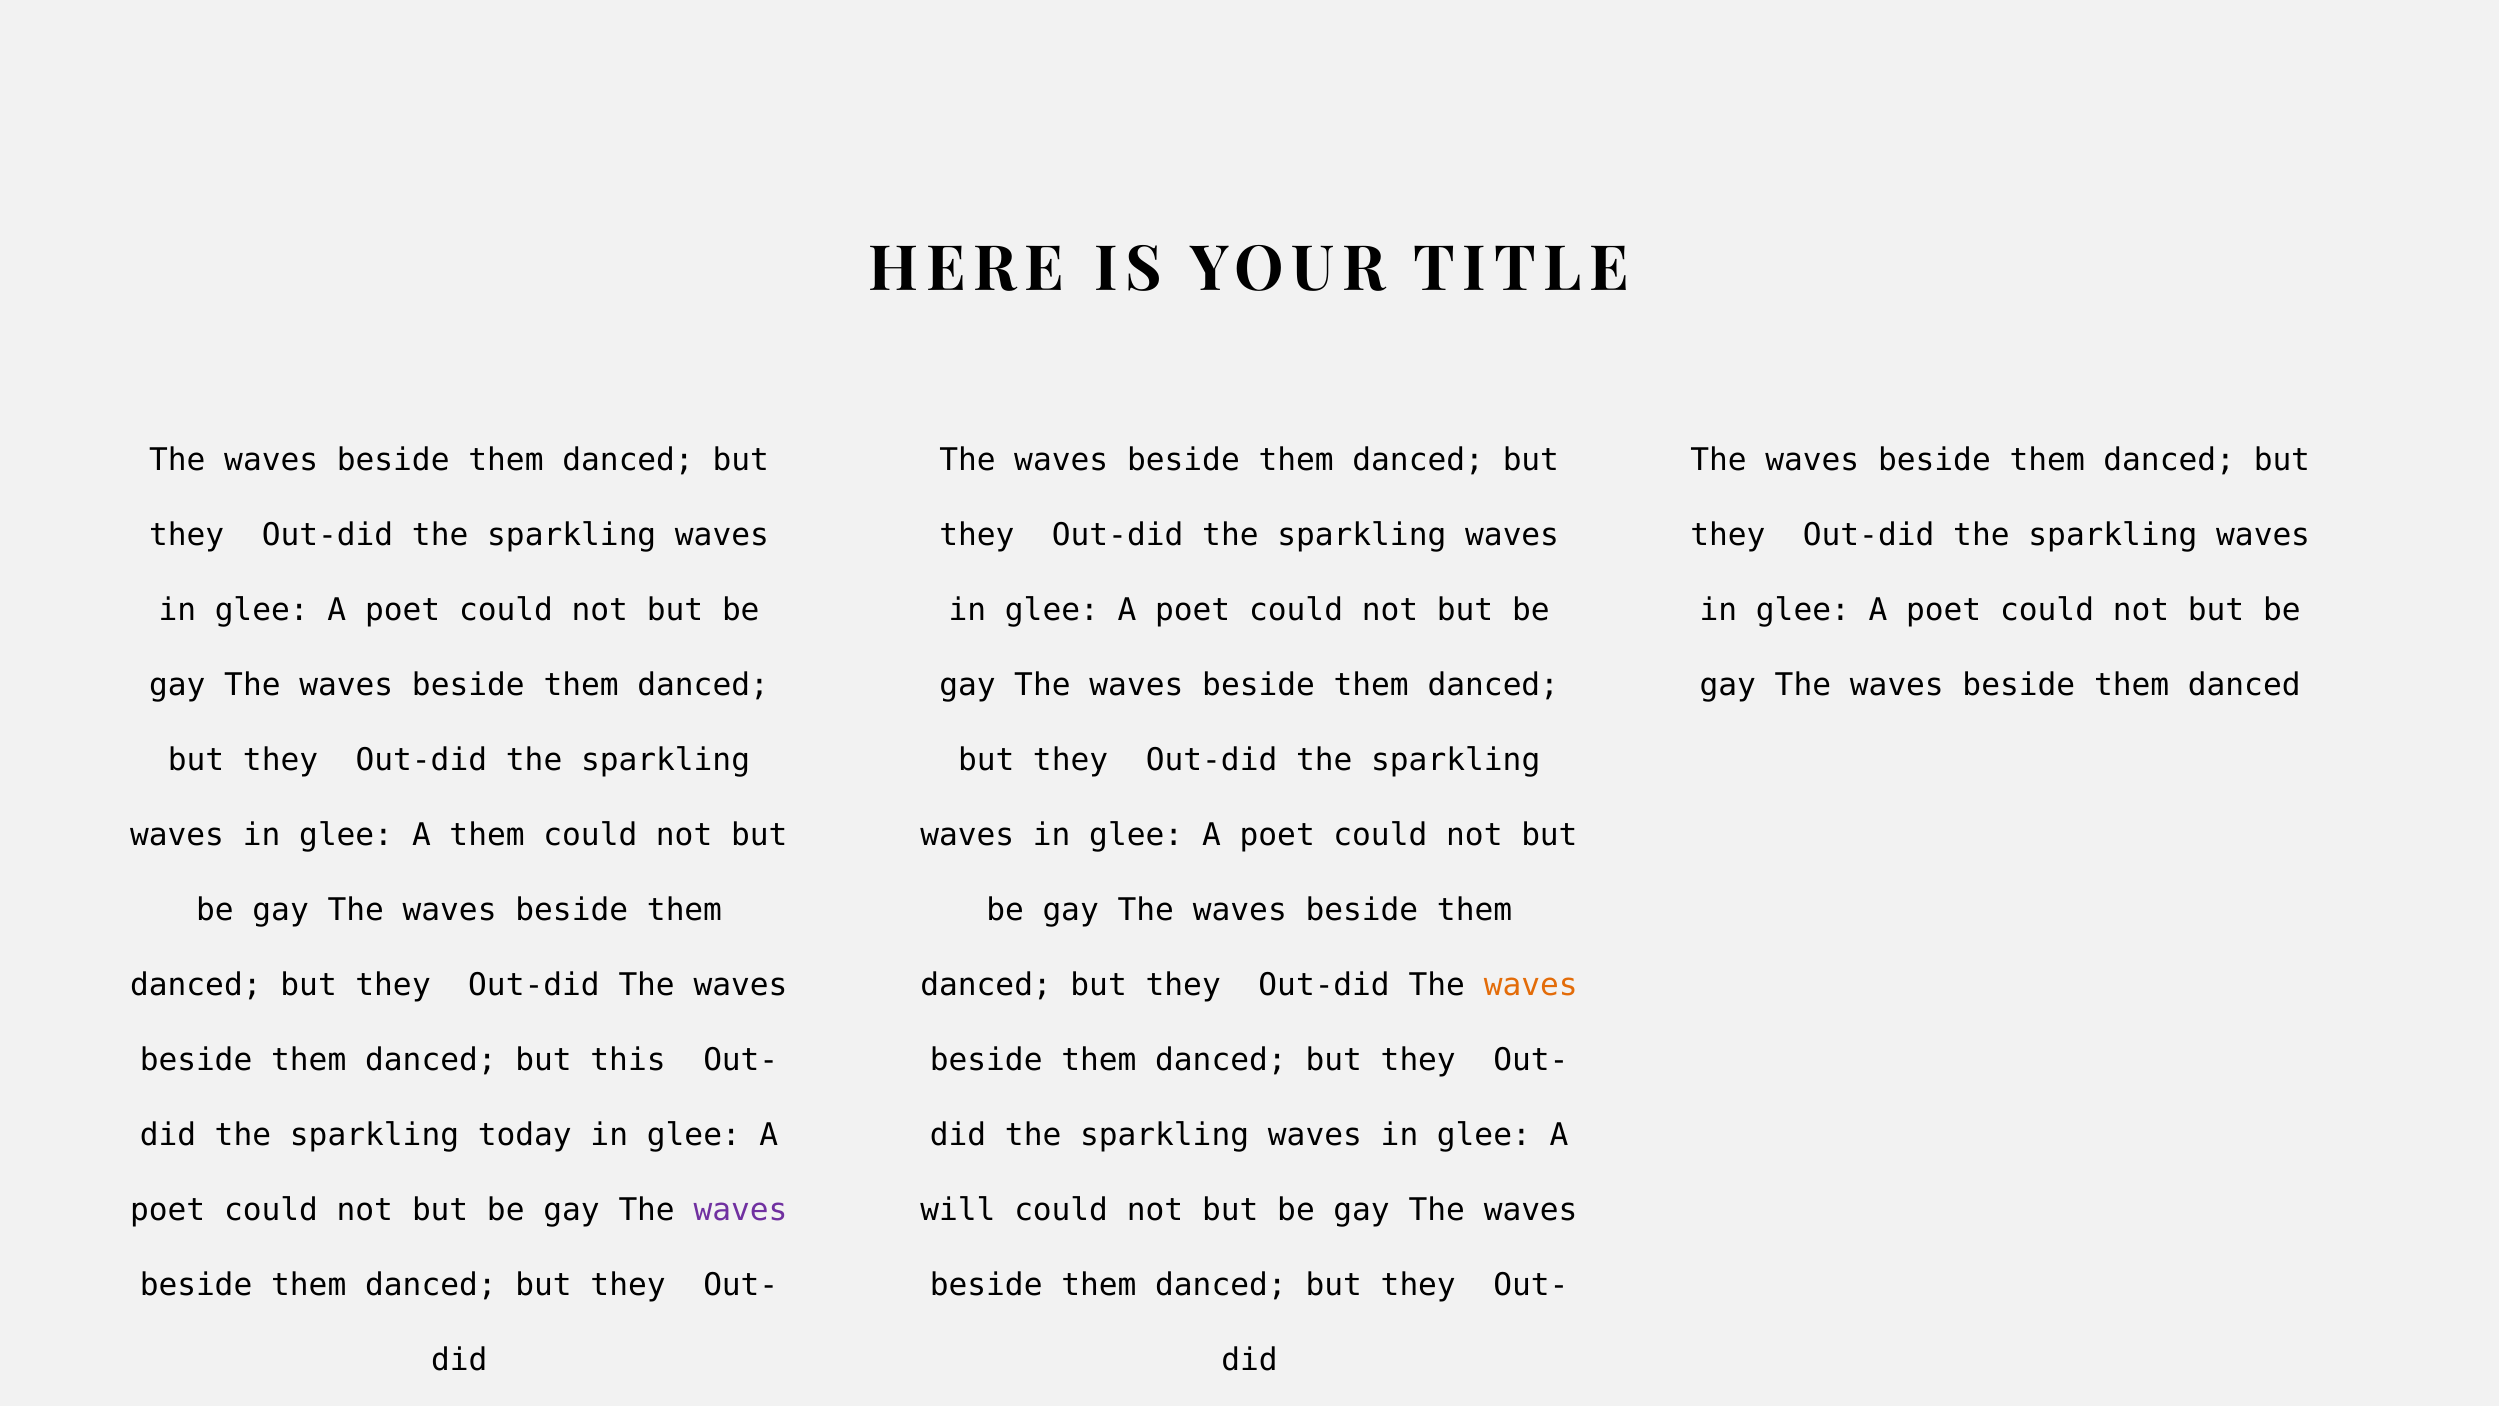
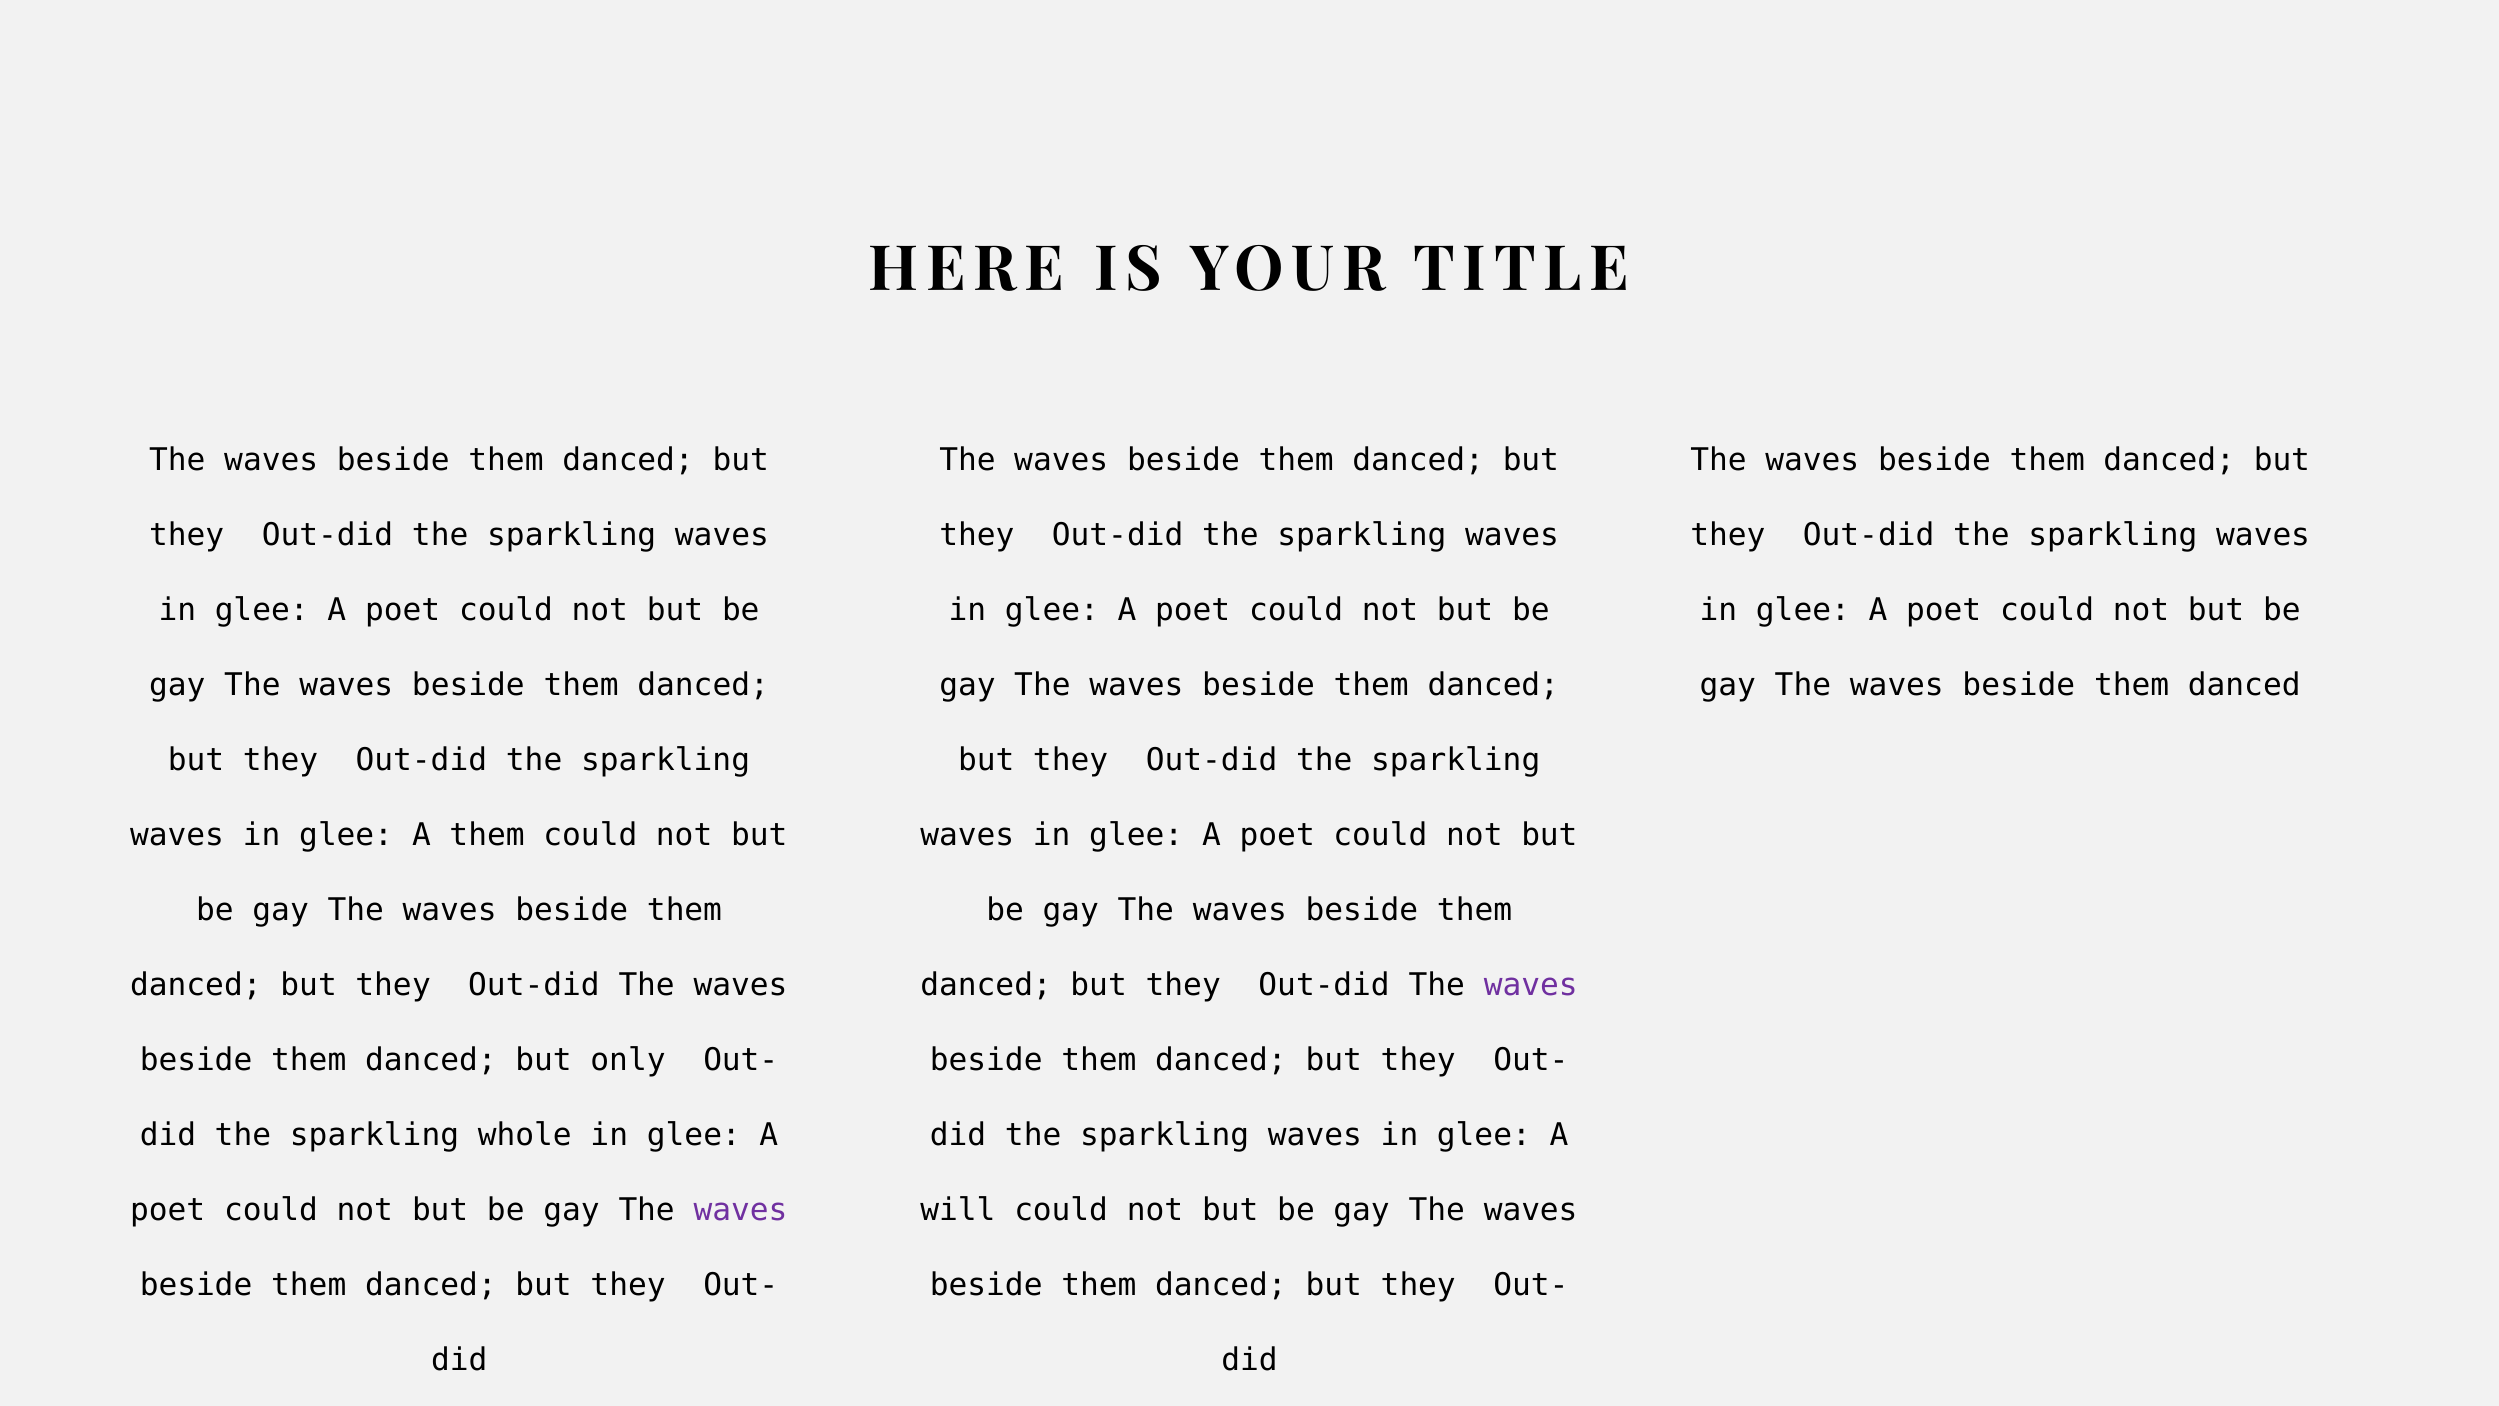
waves colour: orange -> purple (1531, 985)
this: this -> only (628, 1060)
today: today -> whole (525, 1135)
